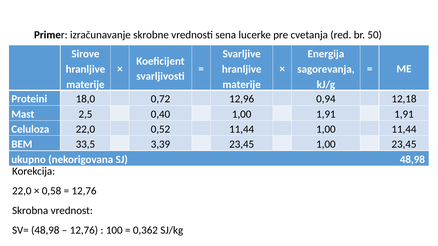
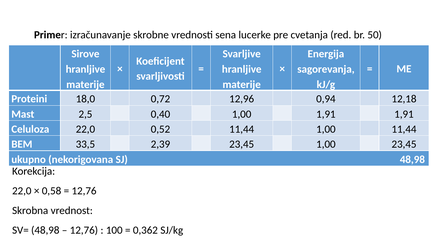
3,39: 3,39 -> 2,39 (160, 145)
